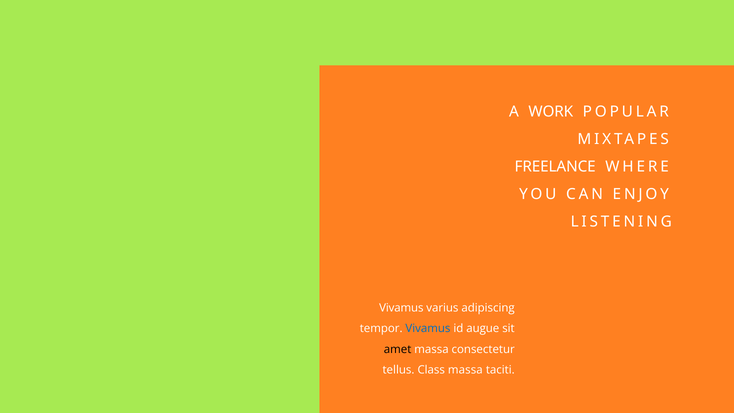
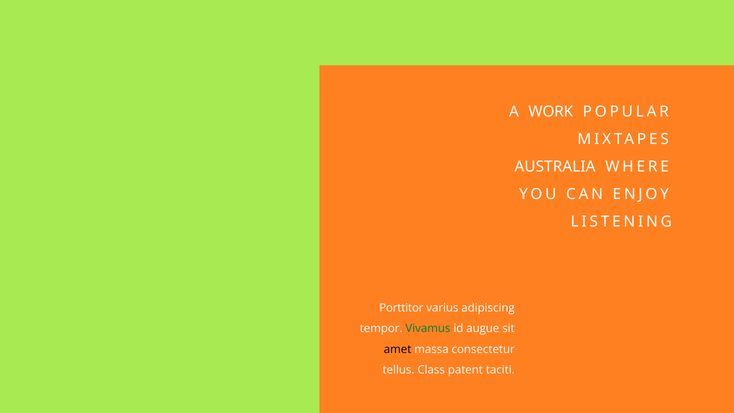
FREELANCE: FREELANCE -> AUSTRALIA (555, 167)
Vivamus: Vivamus -> Porttitor (401, 308)
Vivamus colour: blue -> green (428, 328)
Class massa: massa -> patent (465, 370)
